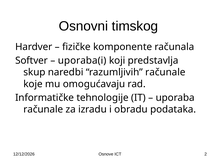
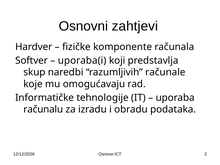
timskog: timskog -> zahtjevi (135, 26)
računale: računale -> računalu (43, 109)
